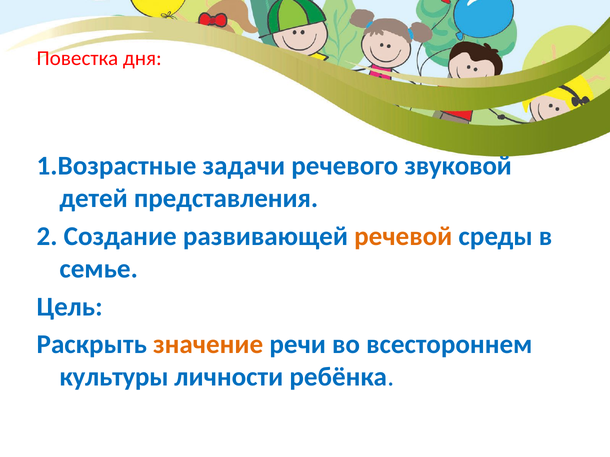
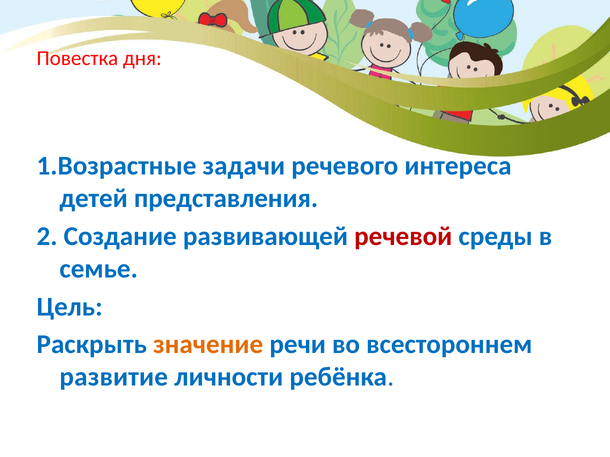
звуковой: звуковой -> интереса (458, 166)
речевой colour: orange -> red (403, 236)
культуры: культуры -> развитие (114, 377)
